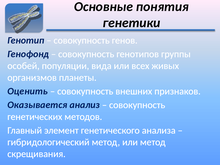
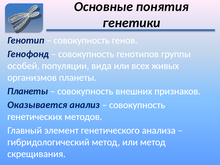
Оценить: Оценить -> Планеты (28, 91)
